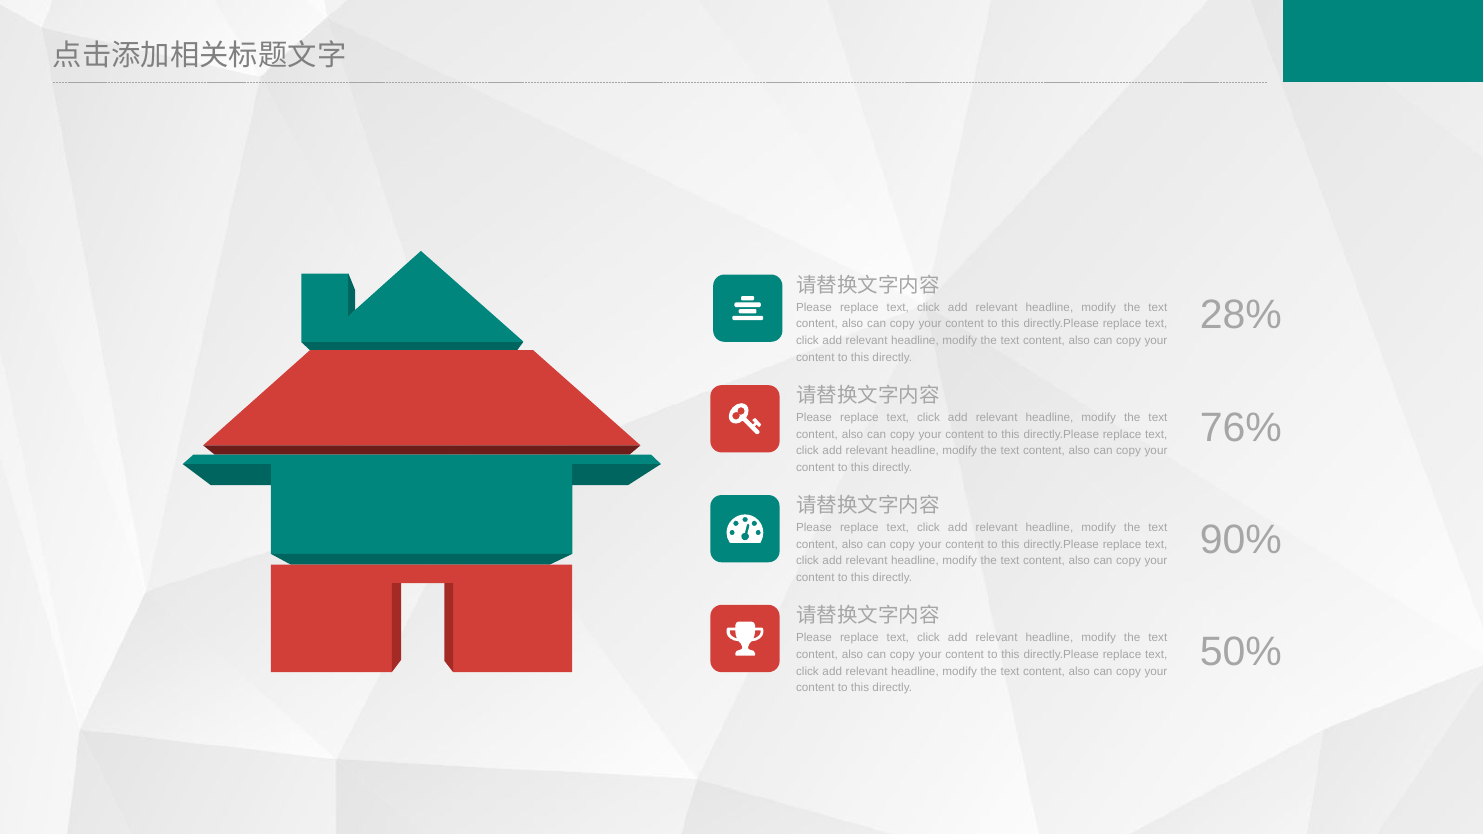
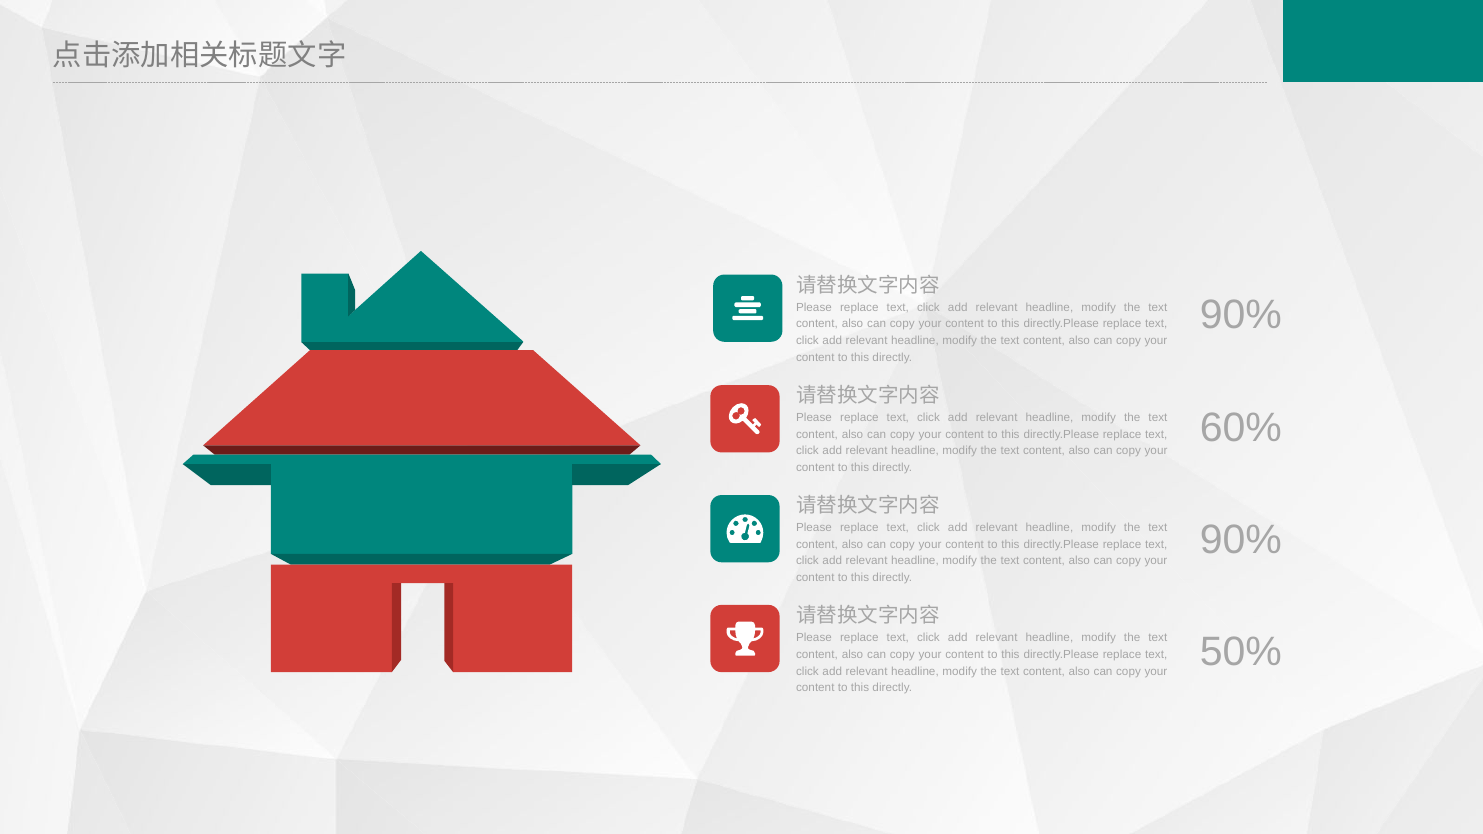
28%: 28% -> 90% (1241, 315)
76%: 76% -> 60% (1241, 428)
